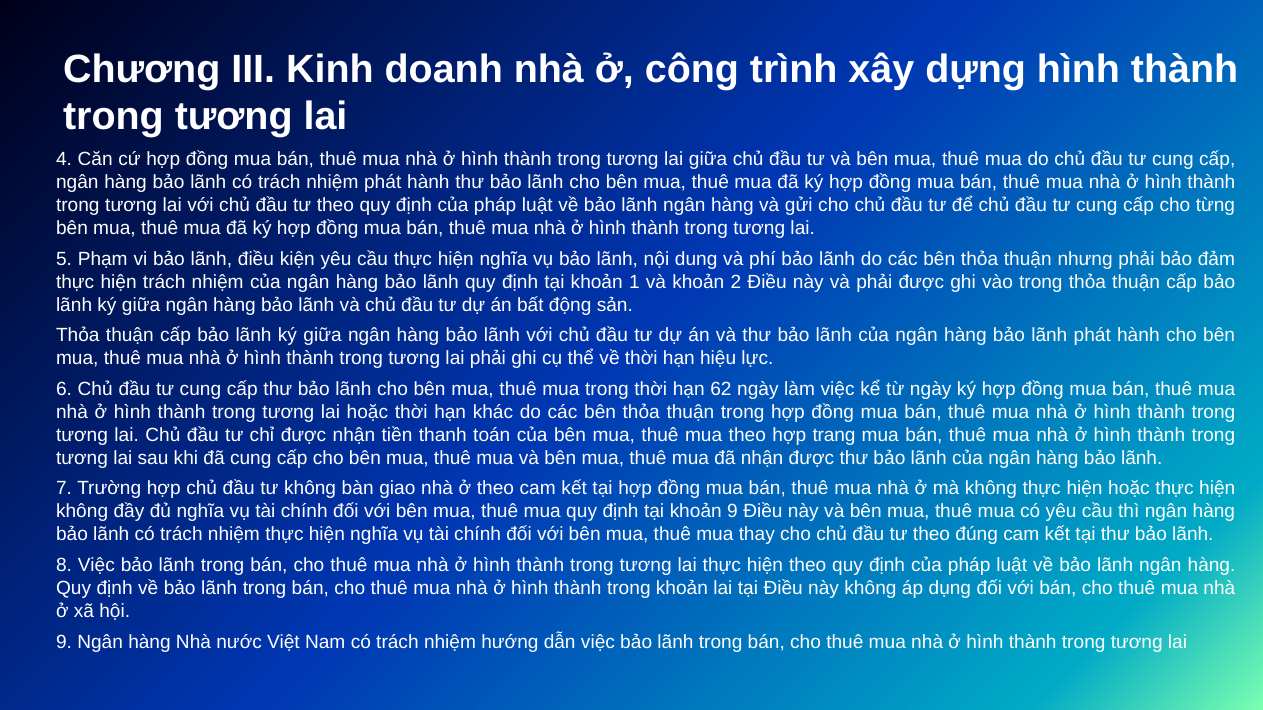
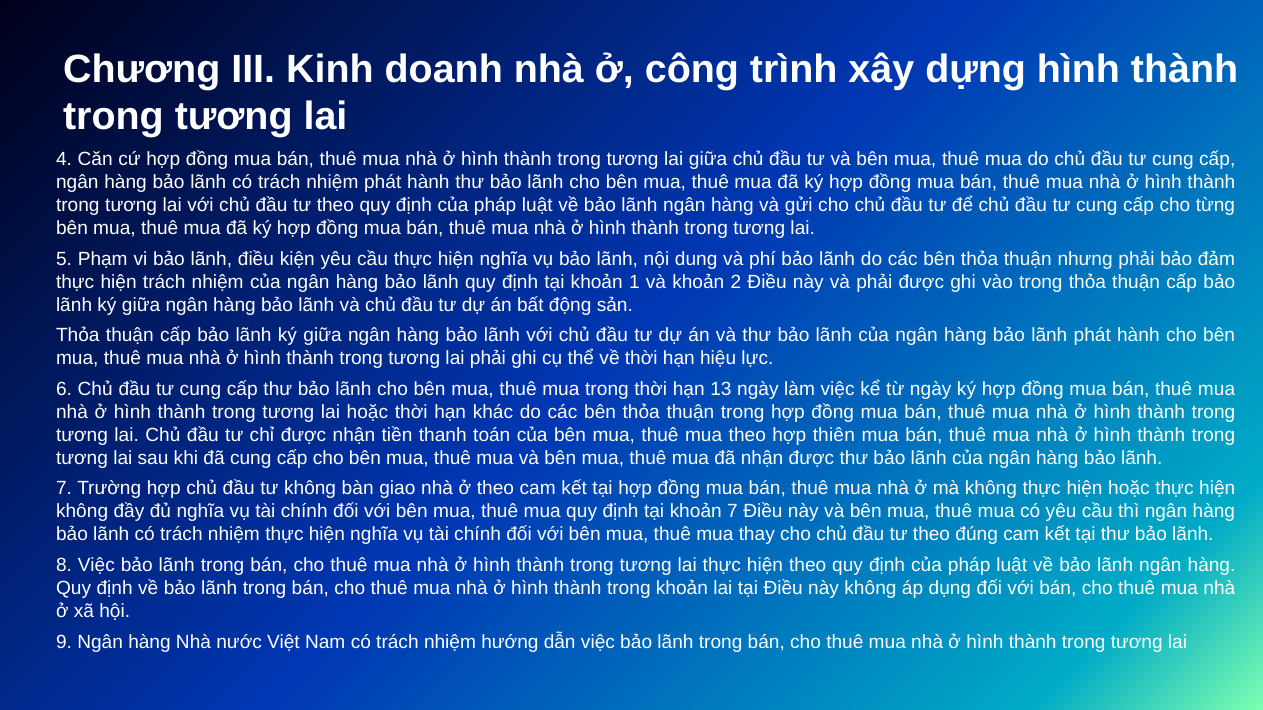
62: 62 -> 13 (721, 389)
trang: trang -> thiên (834, 435)
khoản 9: 9 -> 7 (732, 512)
